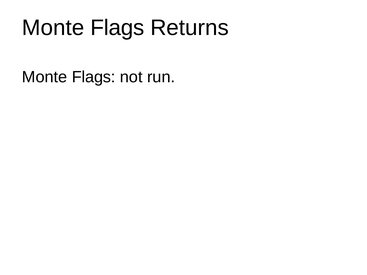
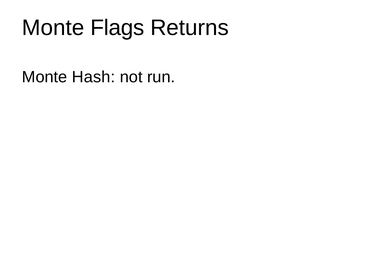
Flags: Flags -> Hash (94, 77)
